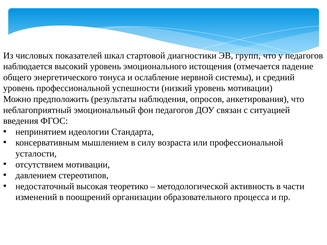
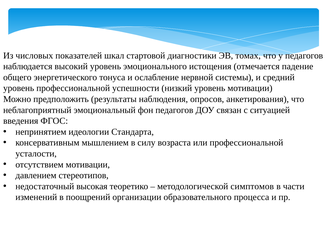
групп: групп -> томах (248, 56)
активность: активность -> симптомов (252, 186)
